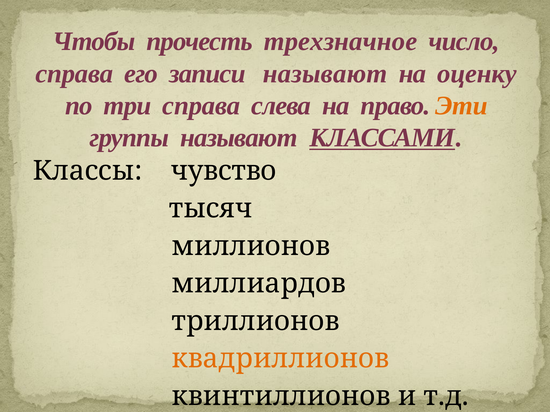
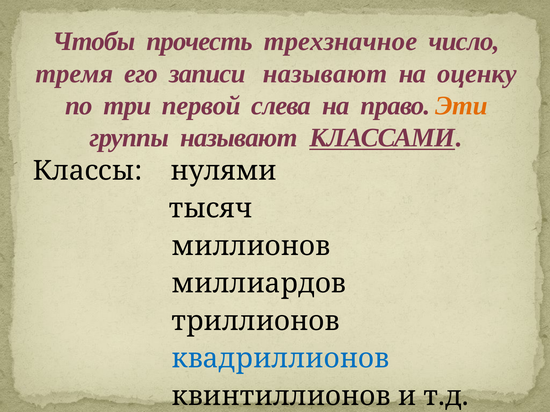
справа: справа -> тремя (74, 74)
три справа: справа -> первой (201, 106)
чувство: чувство -> нулями (224, 171)
квадриллионов colour: orange -> blue (280, 359)
